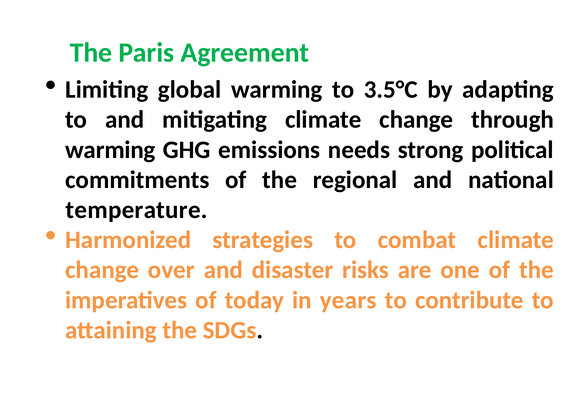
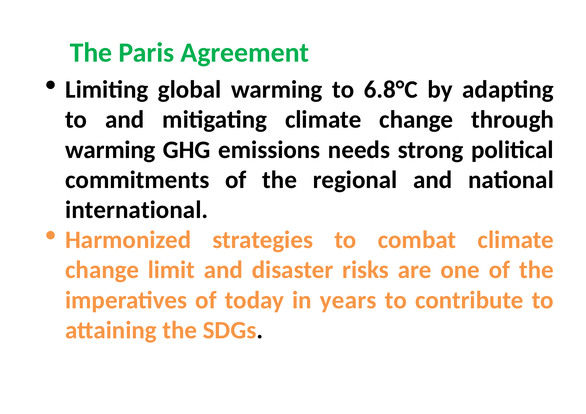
3.5°C: 3.5°C -> 6.8°C (391, 90)
temperature: temperature -> international (137, 210)
over: over -> limit (171, 270)
